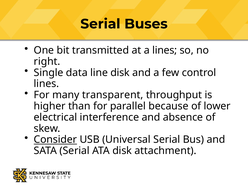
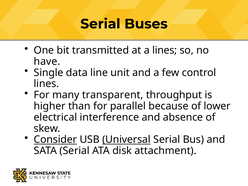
right: right -> have (47, 61)
line disk: disk -> unit (120, 73)
Universal underline: none -> present (126, 140)
